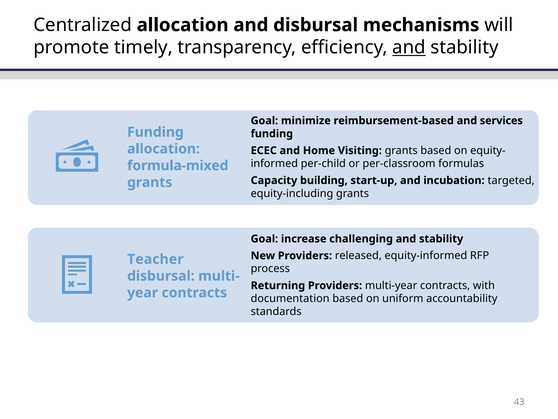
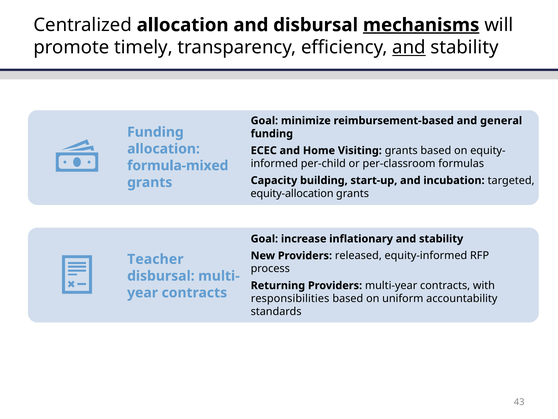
mechanisms underline: none -> present (421, 25)
services: services -> general (501, 121)
equity-including: equity-including -> equity-allocation (292, 193)
challenging: challenging -> inflationary (361, 239)
documentation: documentation -> responsibilities (290, 298)
